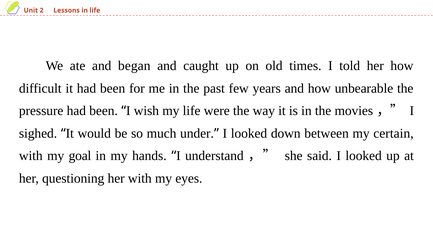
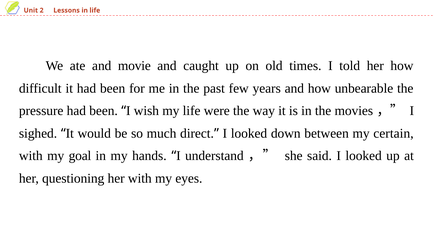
began: began -> movie (134, 66)
under: under -> direct (197, 133)
